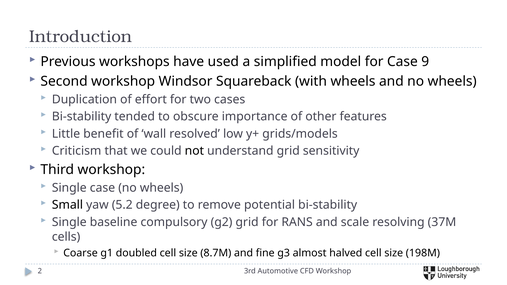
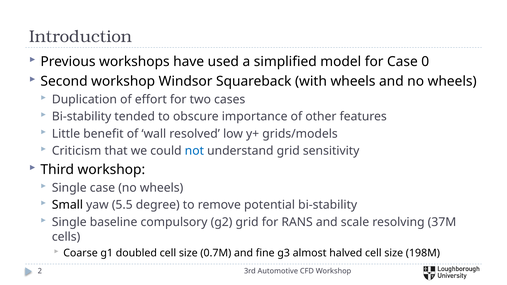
9: 9 -> 0 (425, 62)
not colour: black -> blue (194, 151)
5.2: 5.2 -> 5.5 (122, 205)
8.7M: 8.7M -> 0.7M (216, 253)
